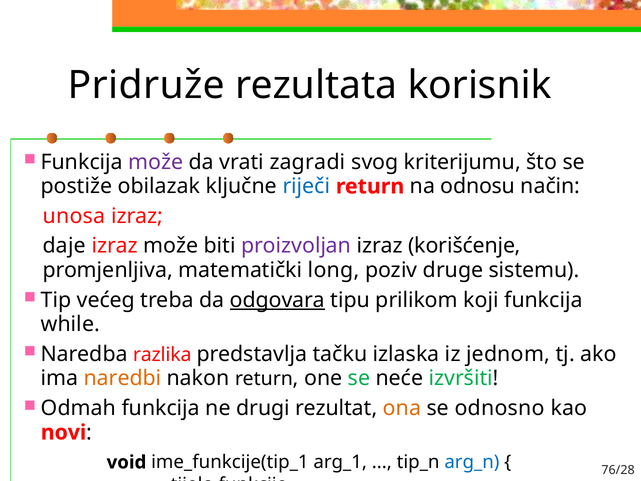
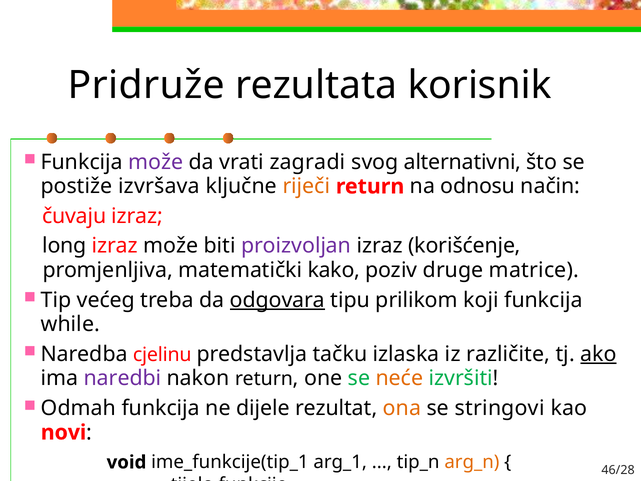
kriterijumu: kriterijumu -> alternativni (462, 162)
obilazak: obilazak -> izvršava (159, 186)
riječi colour: blue -> orange (306, 186)
unosa: unosa -> čuvaju (74, 216)
daje: daje -> long (65, 246)
long: long -> kako (334, 270)
sistemu: sistemu -> matrice (534, 270)
razlika: razlika -> cjelinu (162, 354)
jednom: jednom -> različite (508, 354)
ako underline: none -> present (598, 354)
naredbi colour: orange -> purple (122, 378)
neće colour: black -> orange (399, 378)
drugi: drugi -> dijele (263, 408)
odnosno: odnosno -> stringovi (500, 408)
arg_n colour: blue -> orange (472, 462)
76/28: 76/28 -> 46/28 (618, 470)
